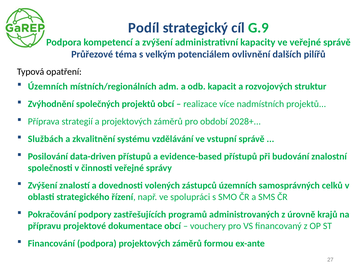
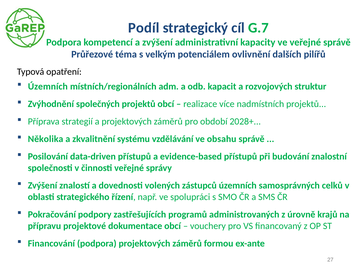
G.9: G.9 -> G.7 (258, 28)
Službách: Službách -> Několika (46, 139)
vstupní: vstupní -> obsahu (222, 139)
